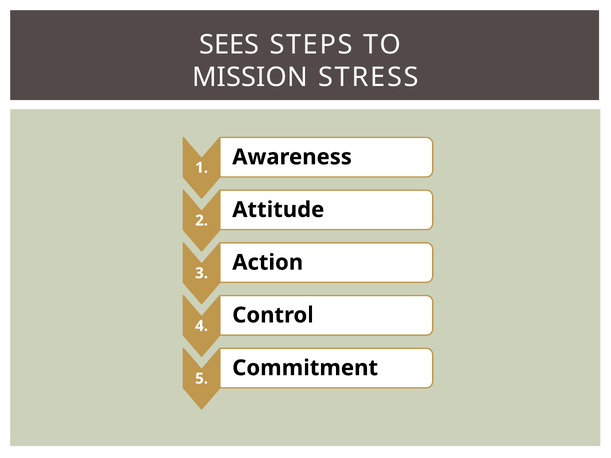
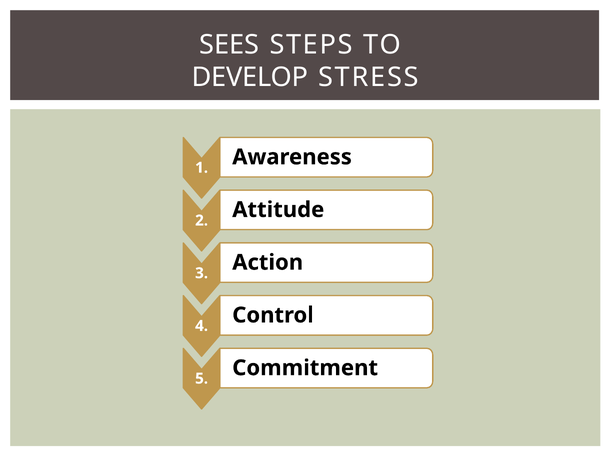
MISSION: MISSION -> DEVELOP (250, 77)
